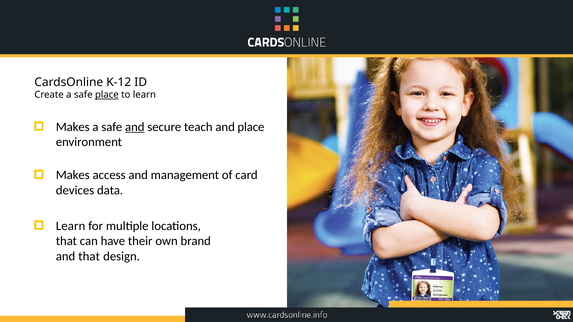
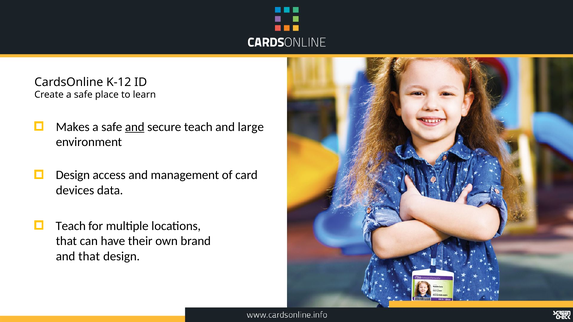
place underline: present -> none (107, 95)
and place: place -> large (251, 127)
Makes: Makes -> Design (73, 175)
Learn: Learn -> Teach (71, 226)
